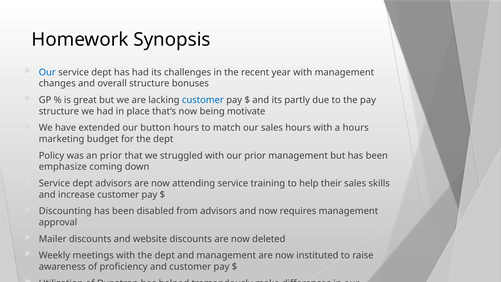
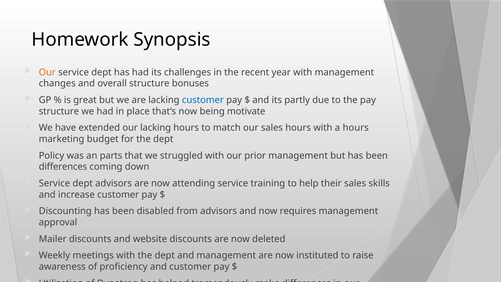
Our colour: blue -> orange (47, 72)
our button: button -> lacking (156, 128)
an prior: prior -> parts (111, 156)
emphasize: emphasize -> differences (63, 167)
